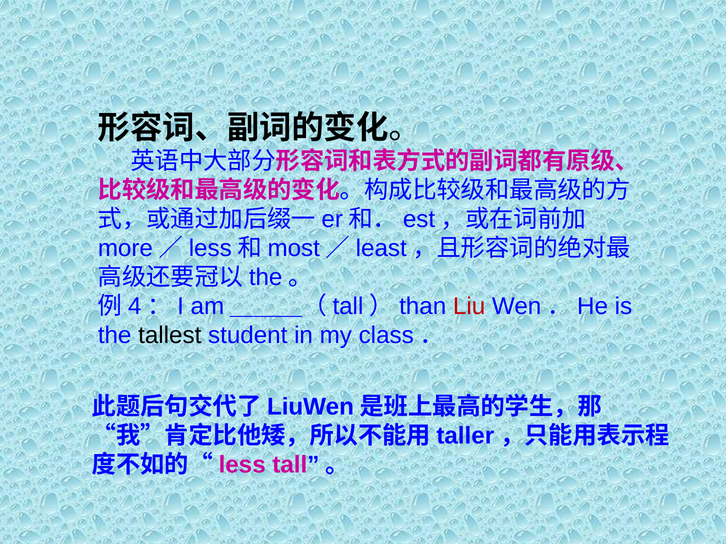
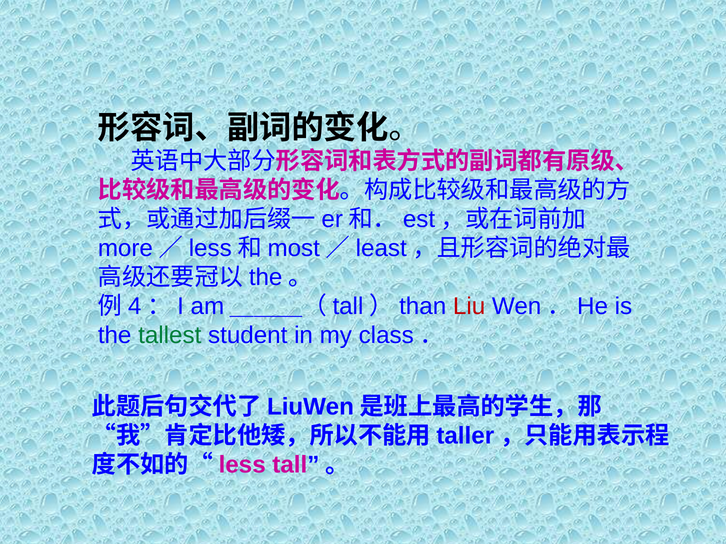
tallest colour: black -> green (170, 336)
